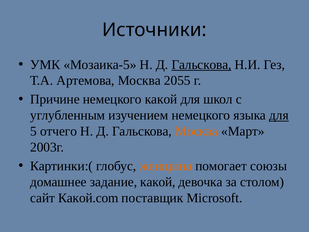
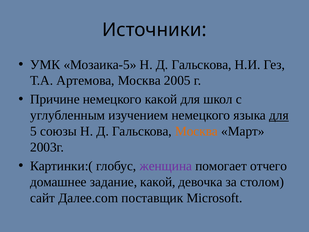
Гальскова underline: present -> none (202, 65)
2055: 2055 -> 2005 (177, 81)
отчего: отчего -> союзы (58, 131)
женщина colour: orange -> purple (166, 166)
союзы: союзы -> отчего (269, 166)
Какой.com: Какой.com -> Далее.com (88, 198)
